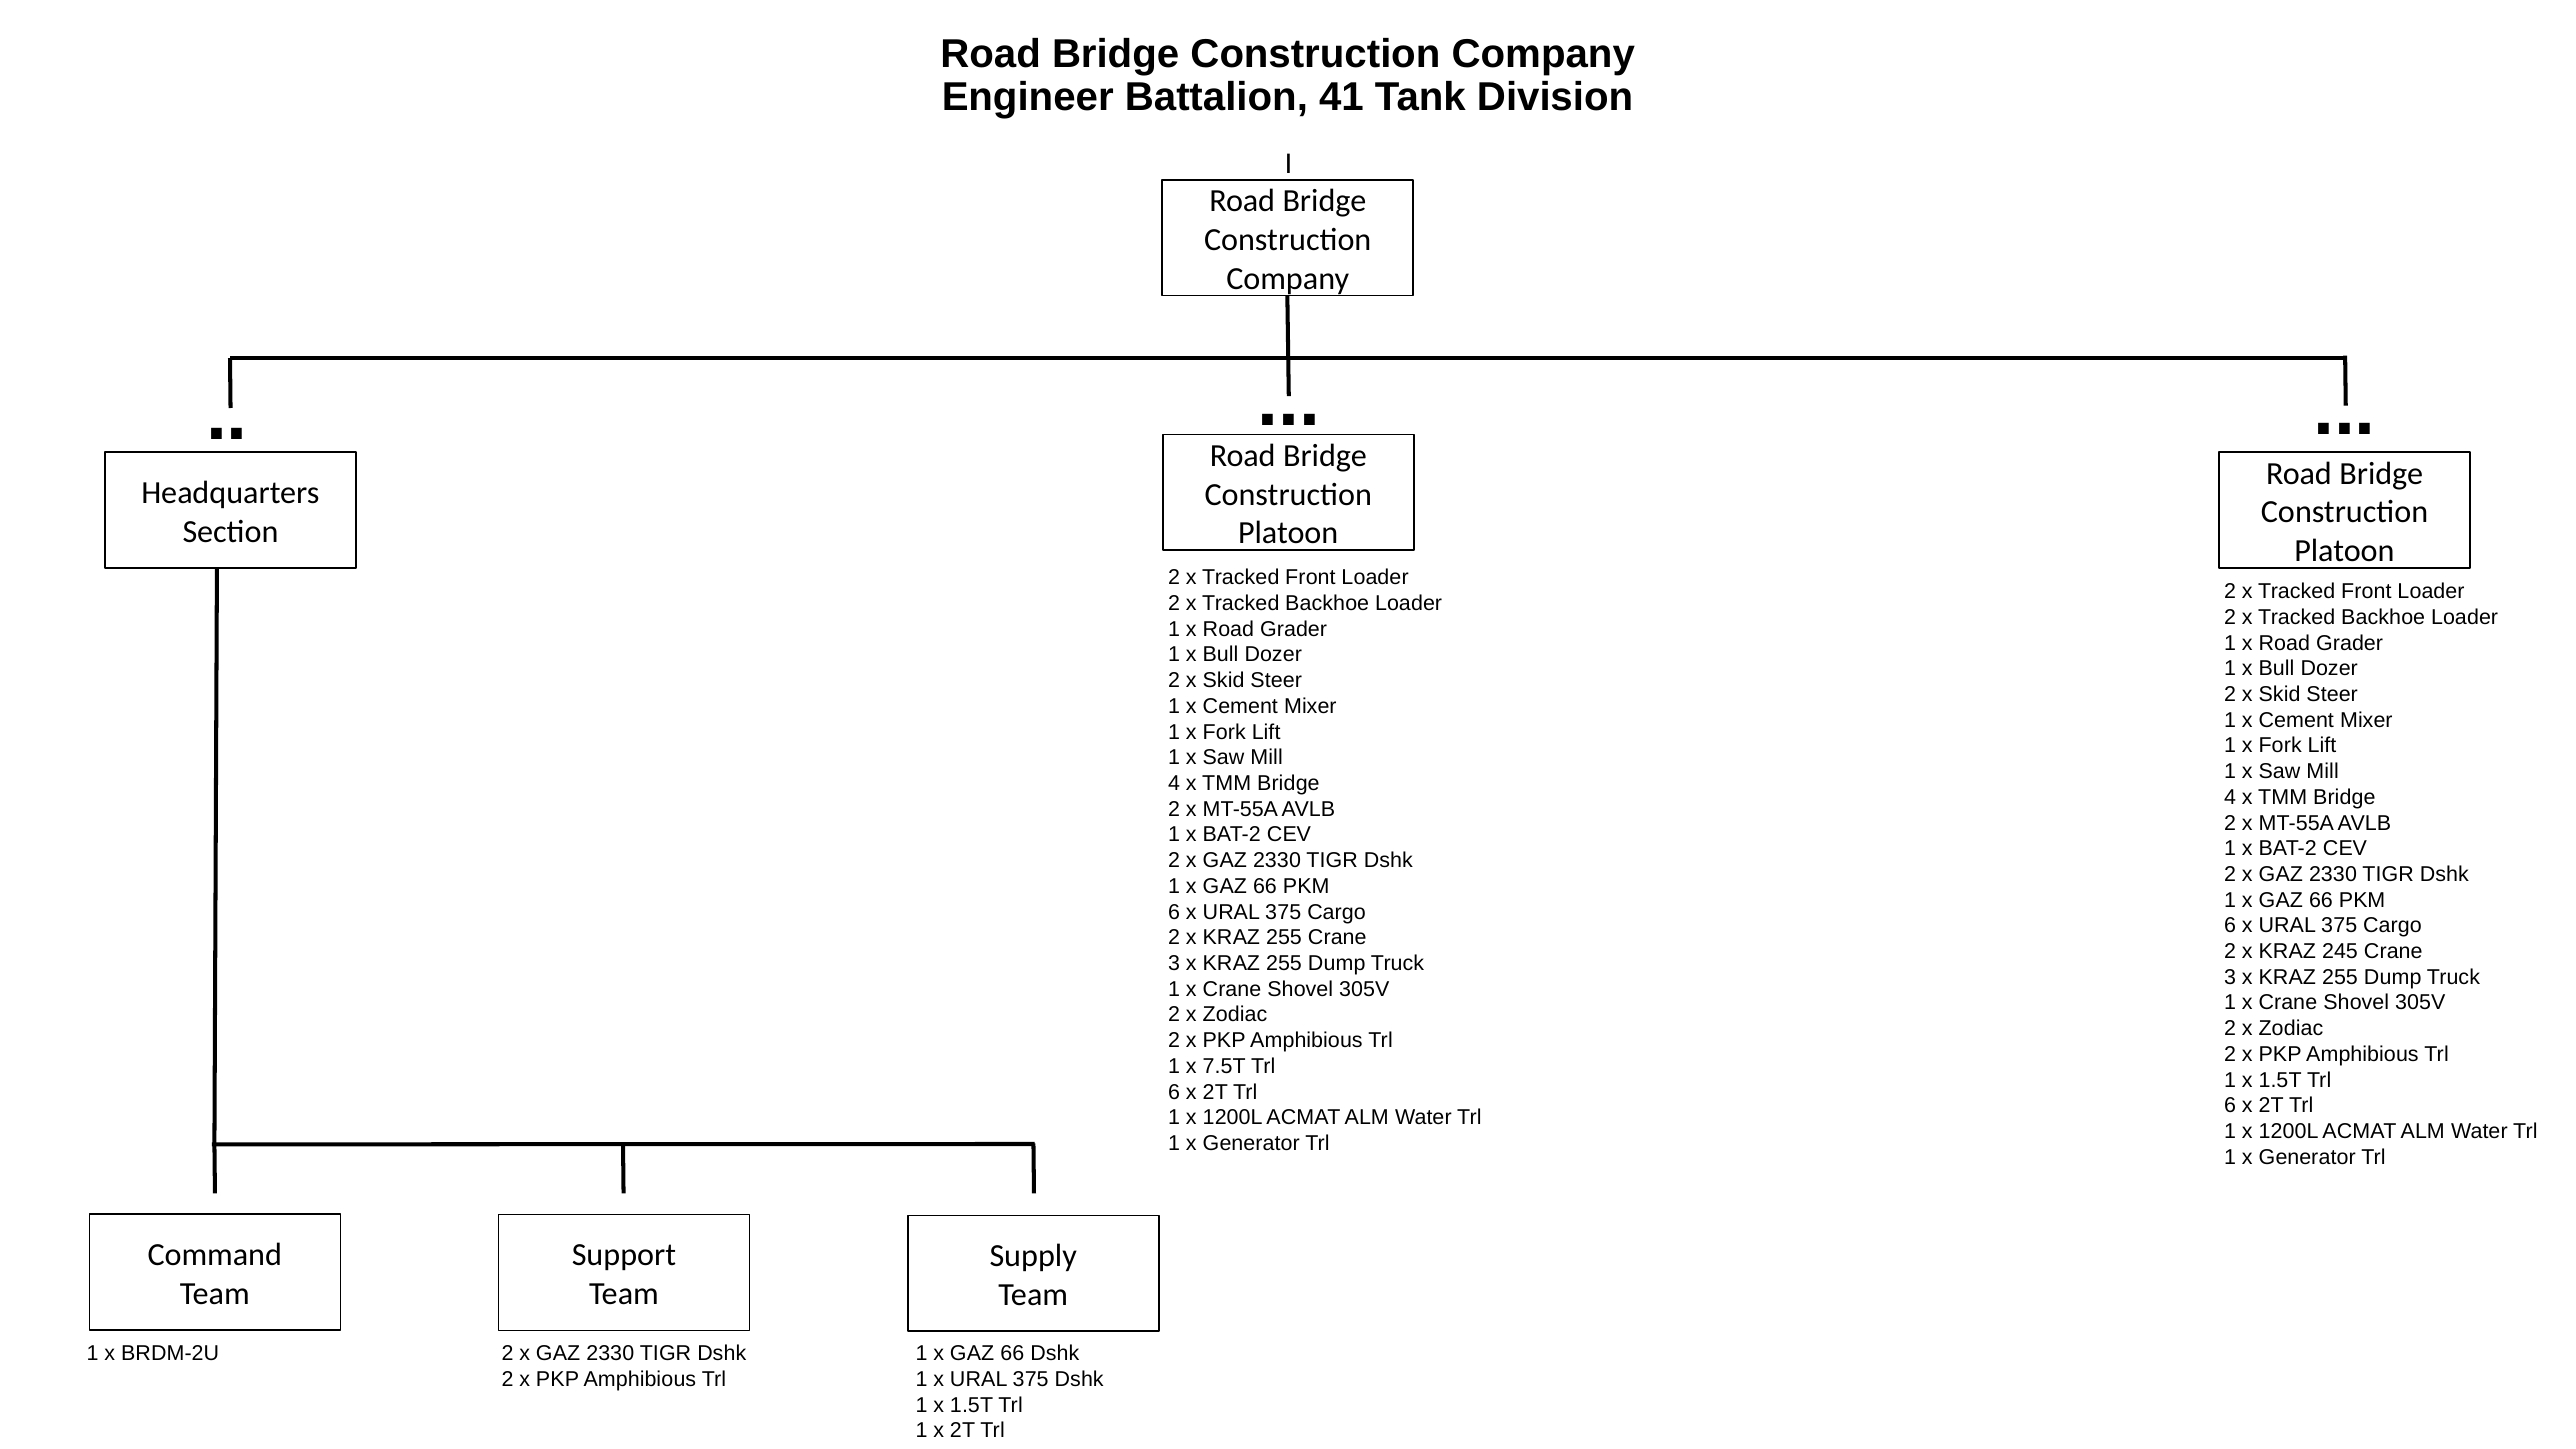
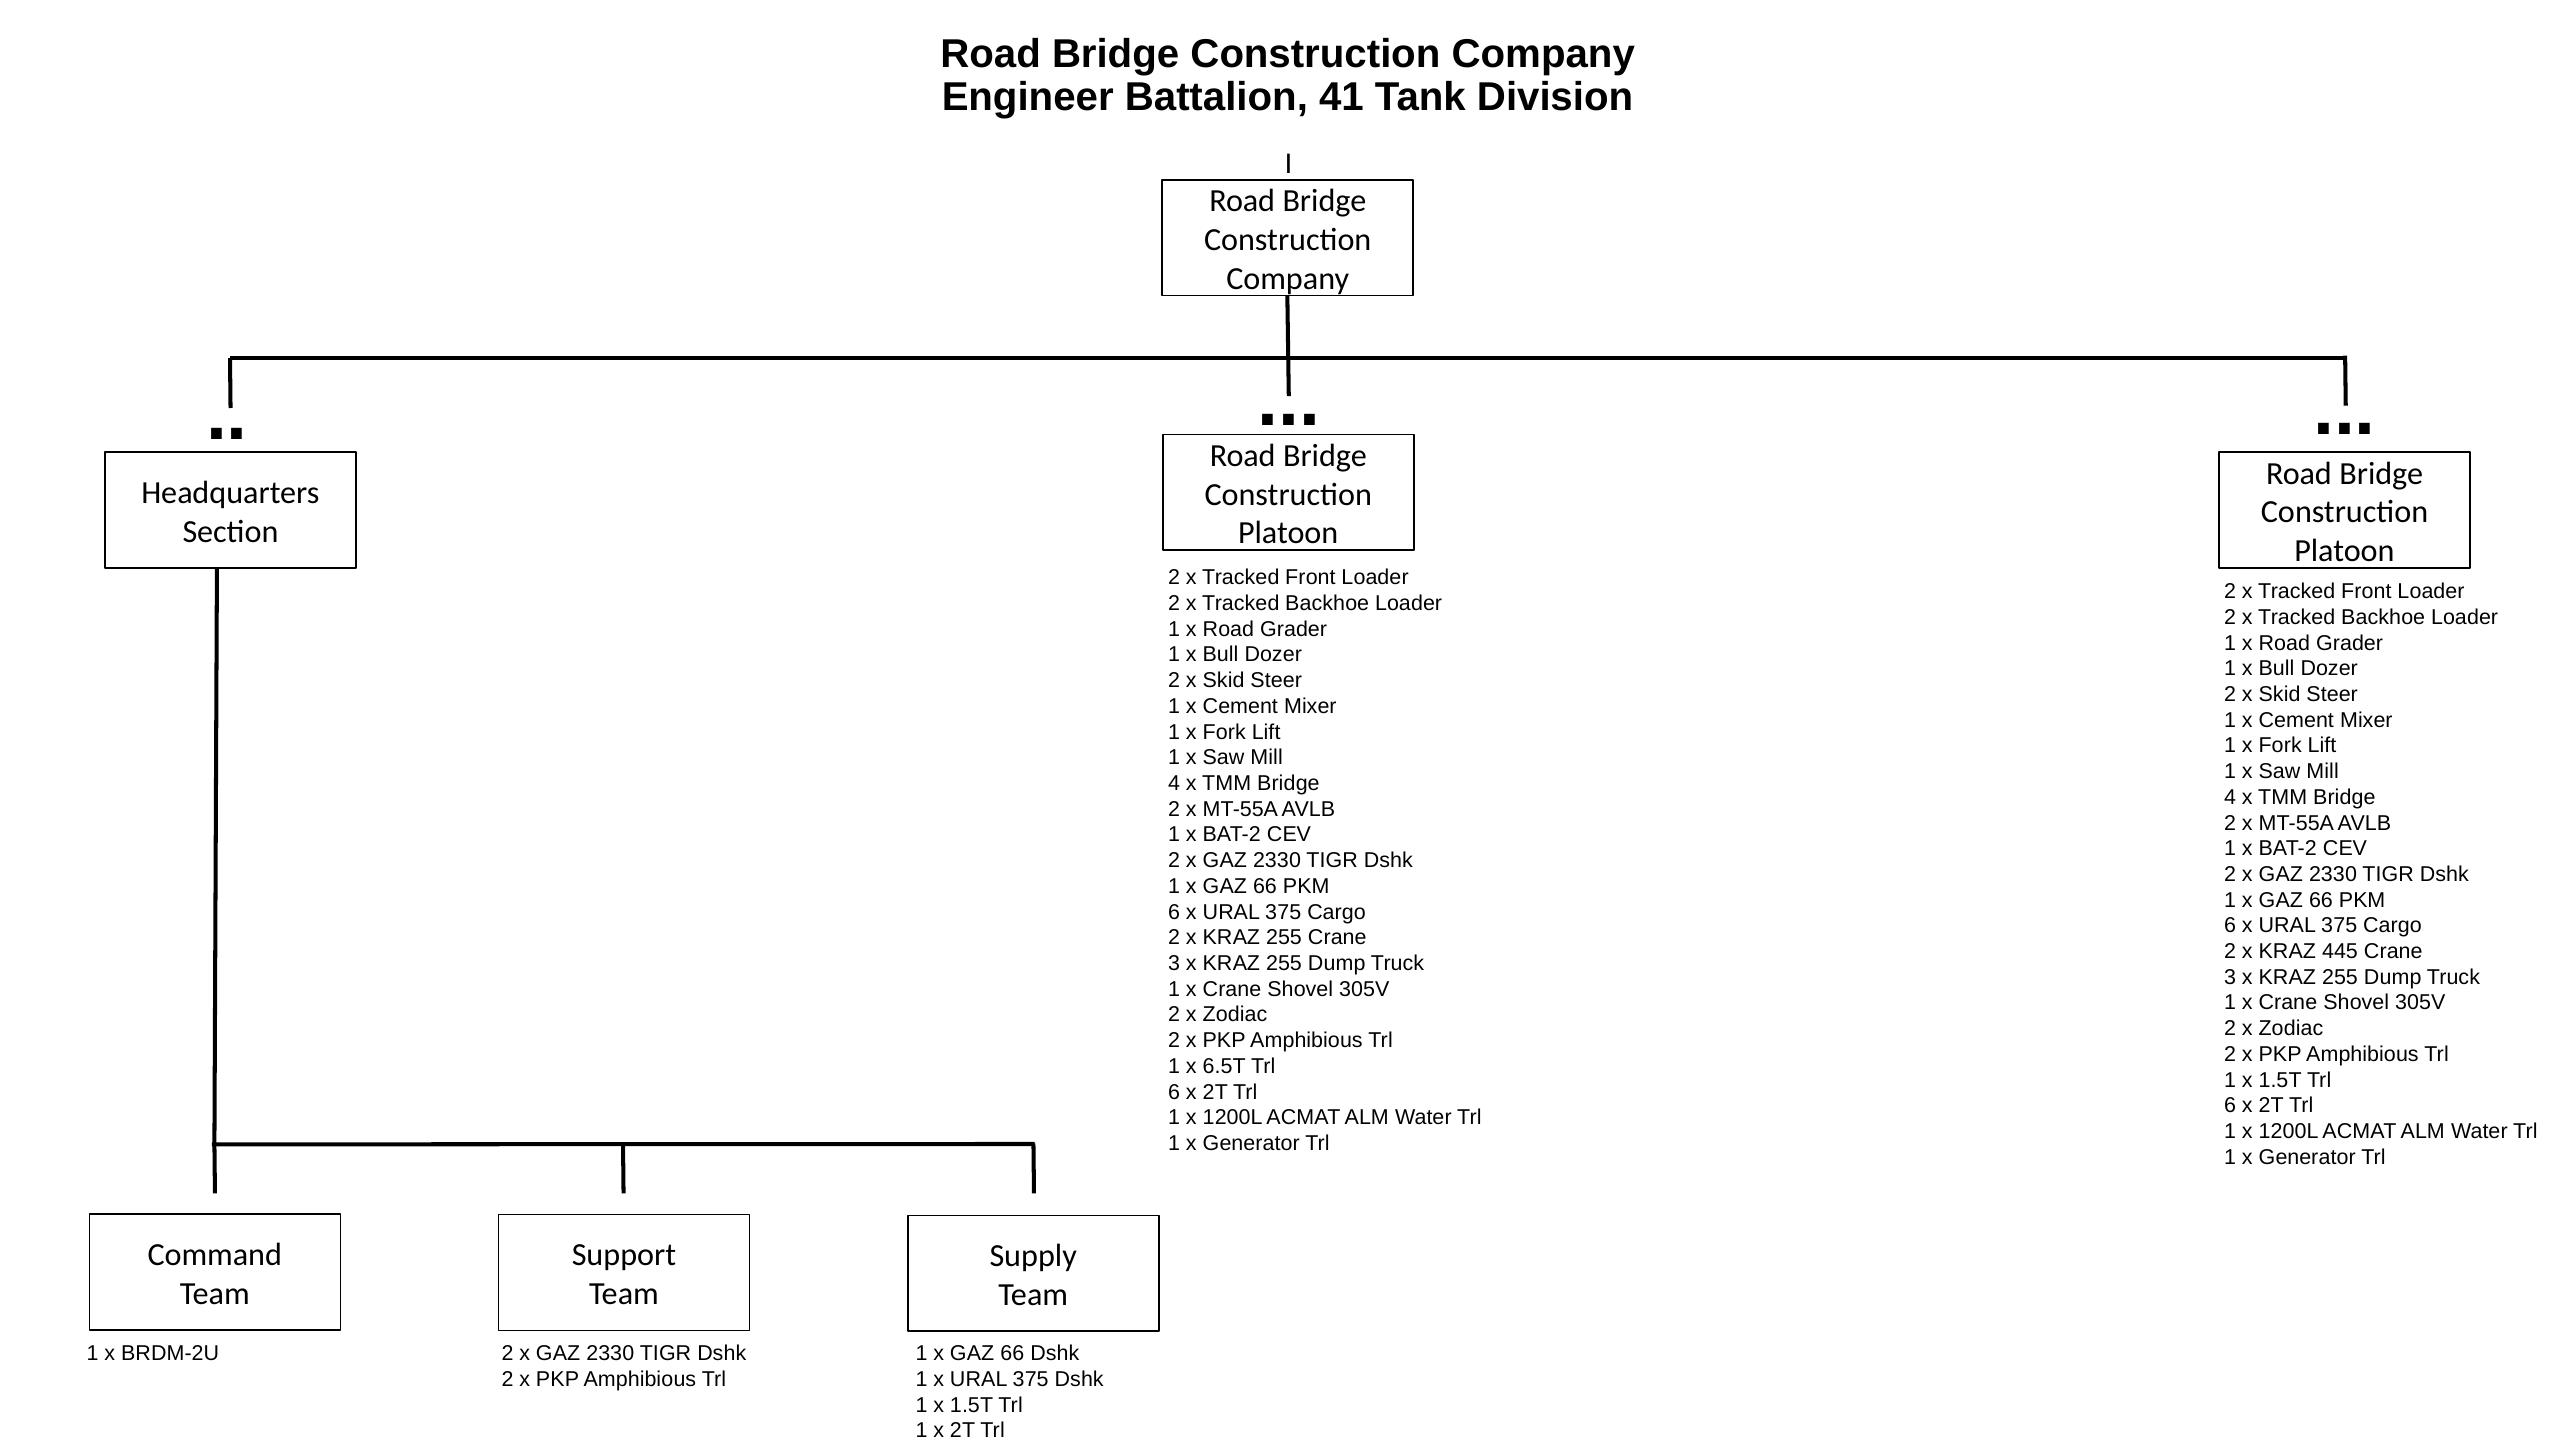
245: 245 -> 445 (2340, 951)
7.5T: 7.5T -> 6.5T (1224, 1066)
